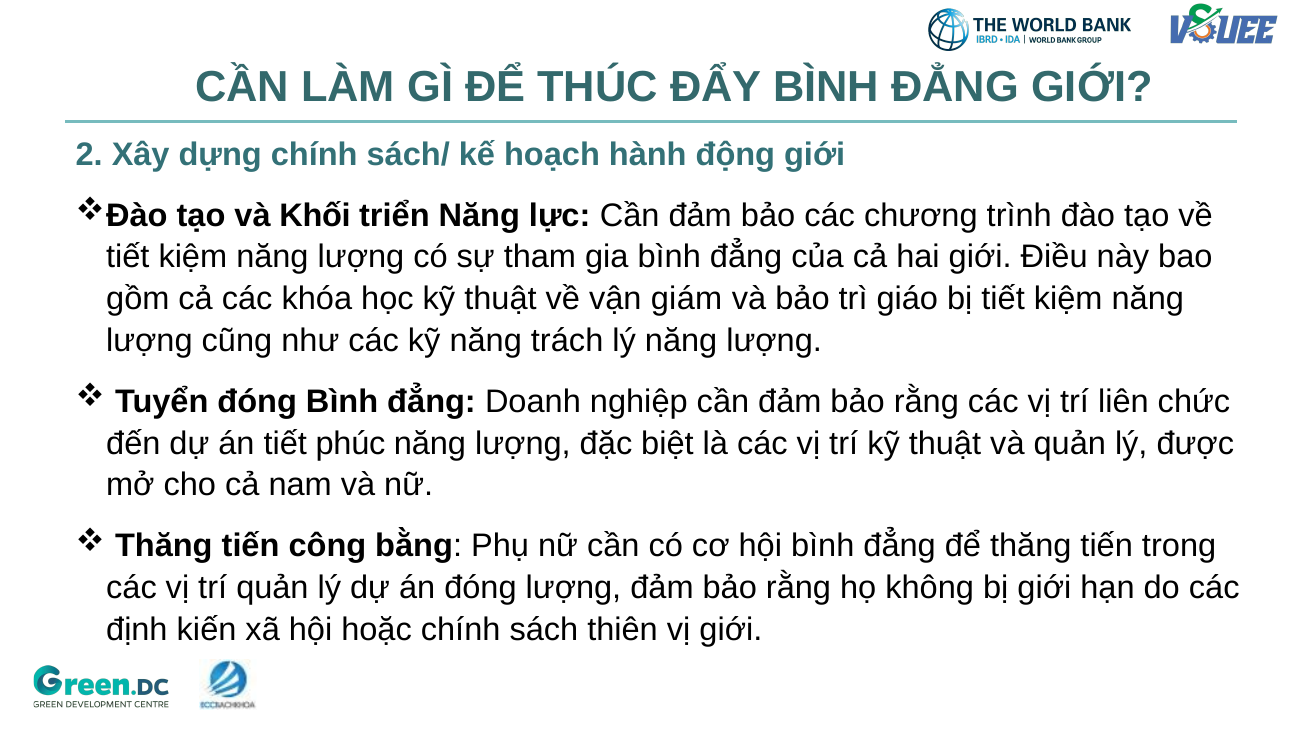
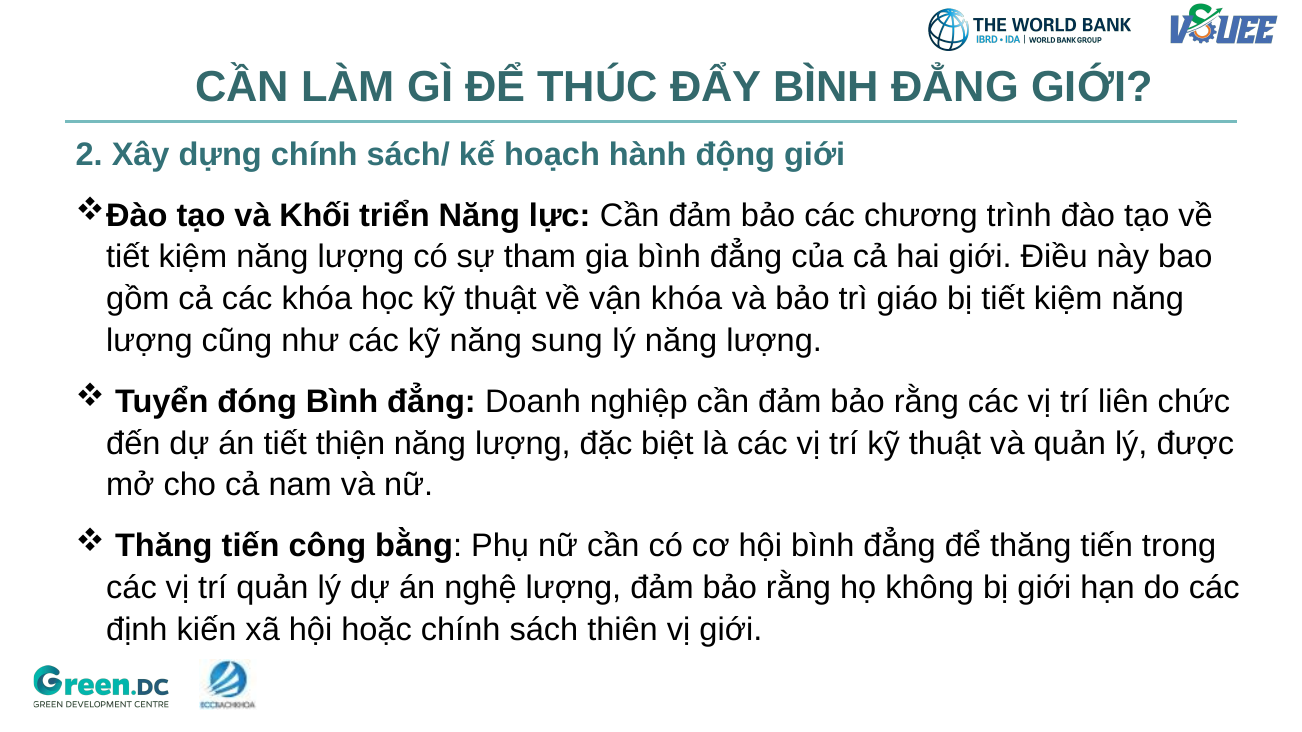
vận giám: giám -> khóa (687, 299)
trách: trách -> sung (567, 341)
phúc: phúc -> thiện (351, 444)
án đóng: đóng -> nghệ (481, 588)
